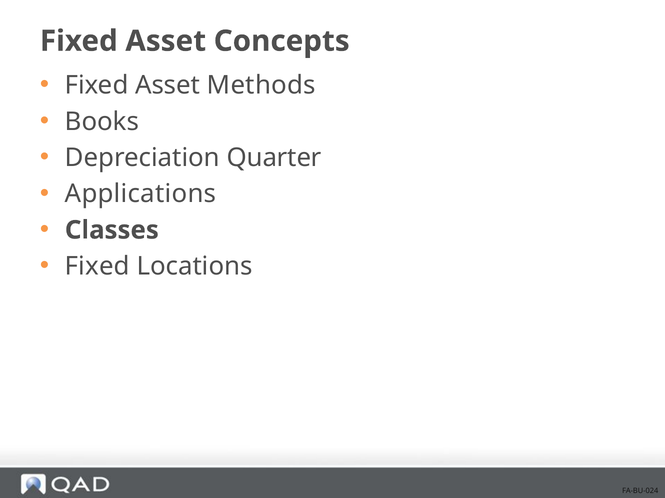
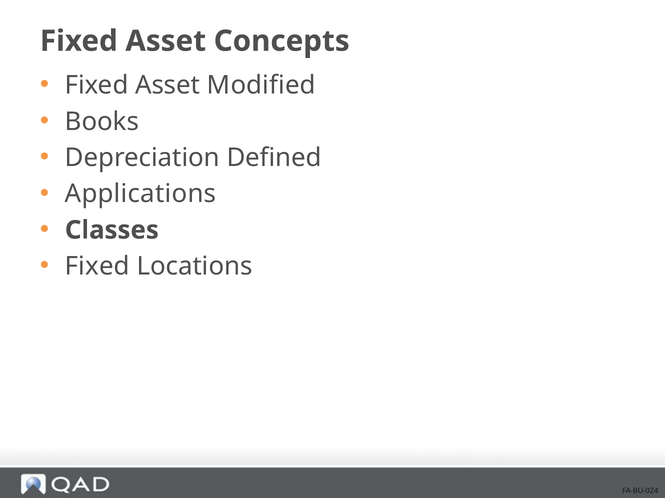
Methods: Methods -> Modified (261, 86)
Quarter: Quarter -> Defined (274, 158)
